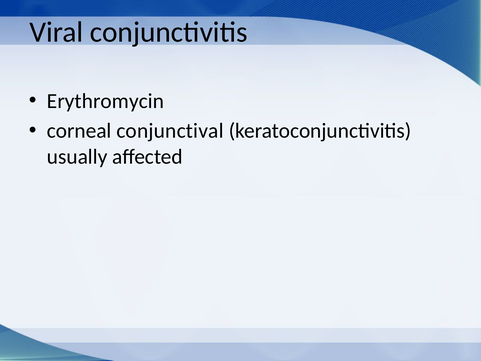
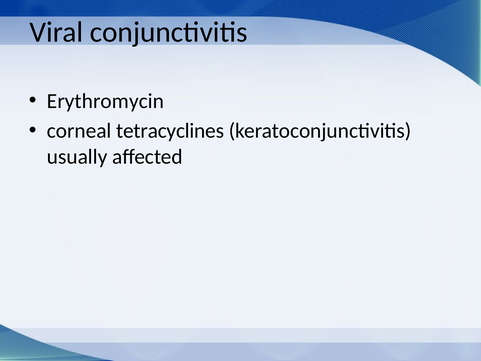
conjunctival: conjunctival -> tetracyclines (170, 131)
